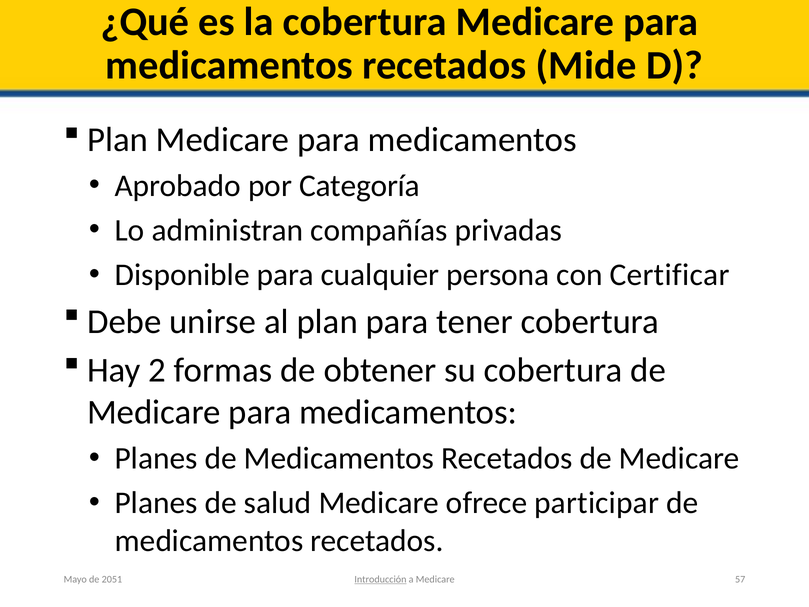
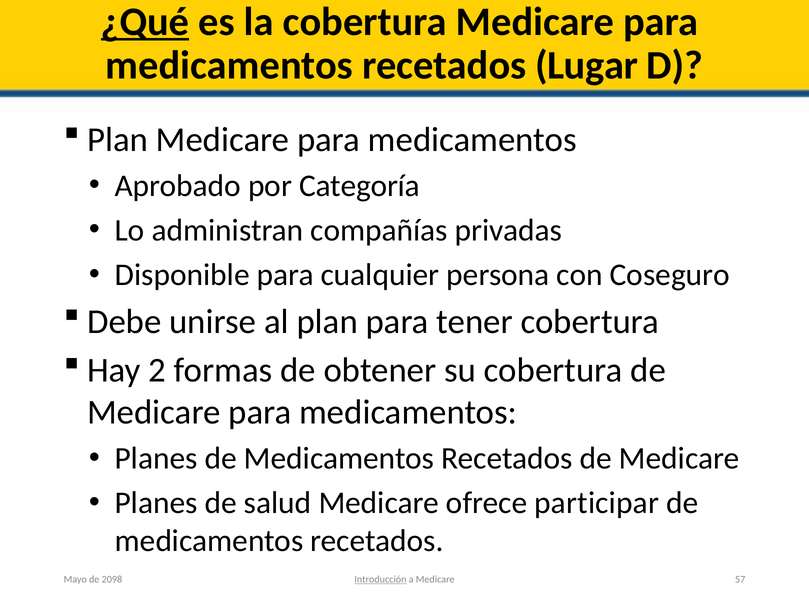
¿Qué underline: none -> present (145, 22)
Mide: Mide -> Lugar (587, 66)
Certificar: Certificar -> Coseguro (670, 275)
2051: 2051 -> 2098 (112, 579)
